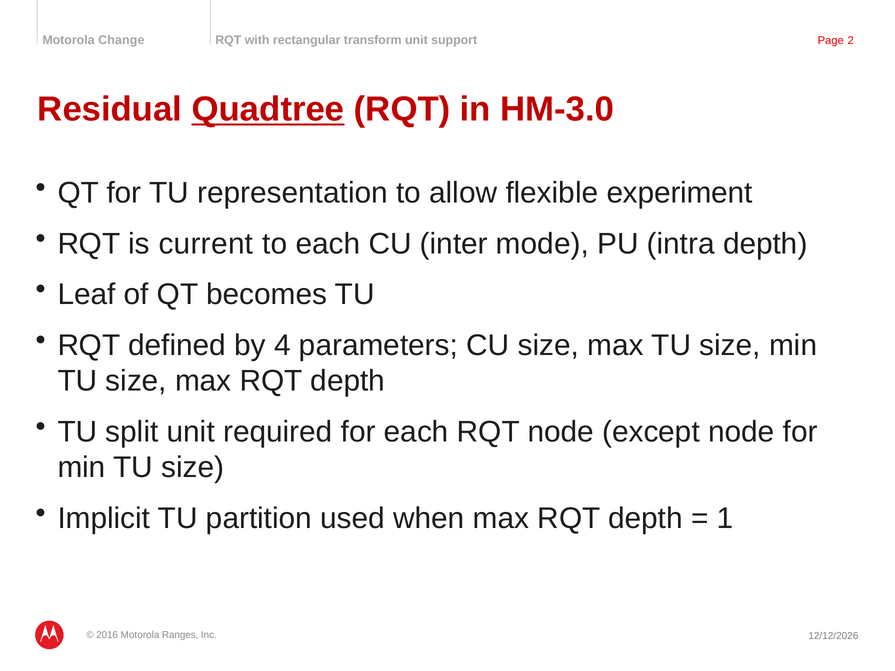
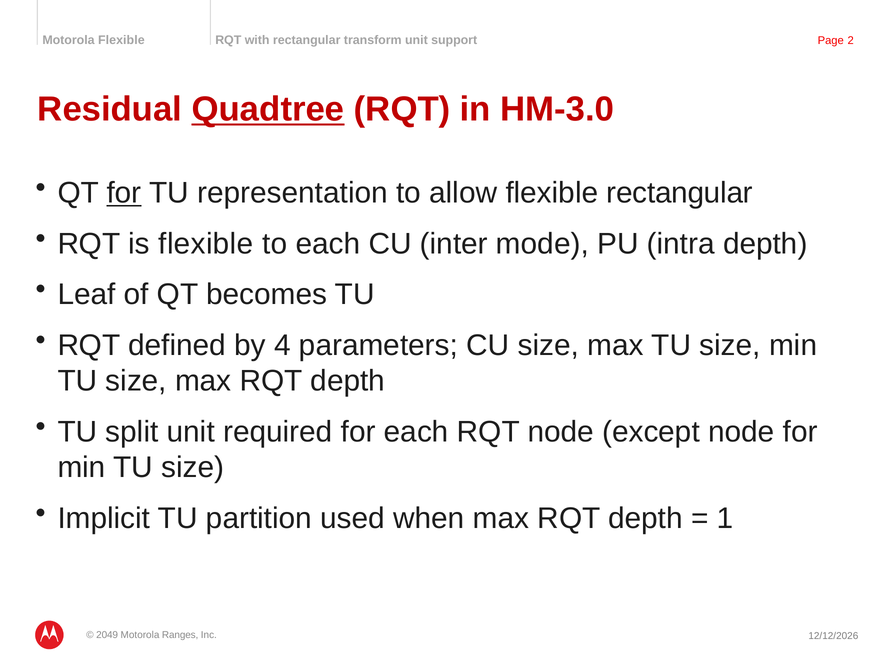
Motorola Change: Change -> Flexible (121, 40)
for underline: none -> present (124, 193)
flexible experiment: experiment -> rectangular (680, 193)
is current: current -> flexible (206, 244)
2016: 2016 -> 2049 (107, 635)
